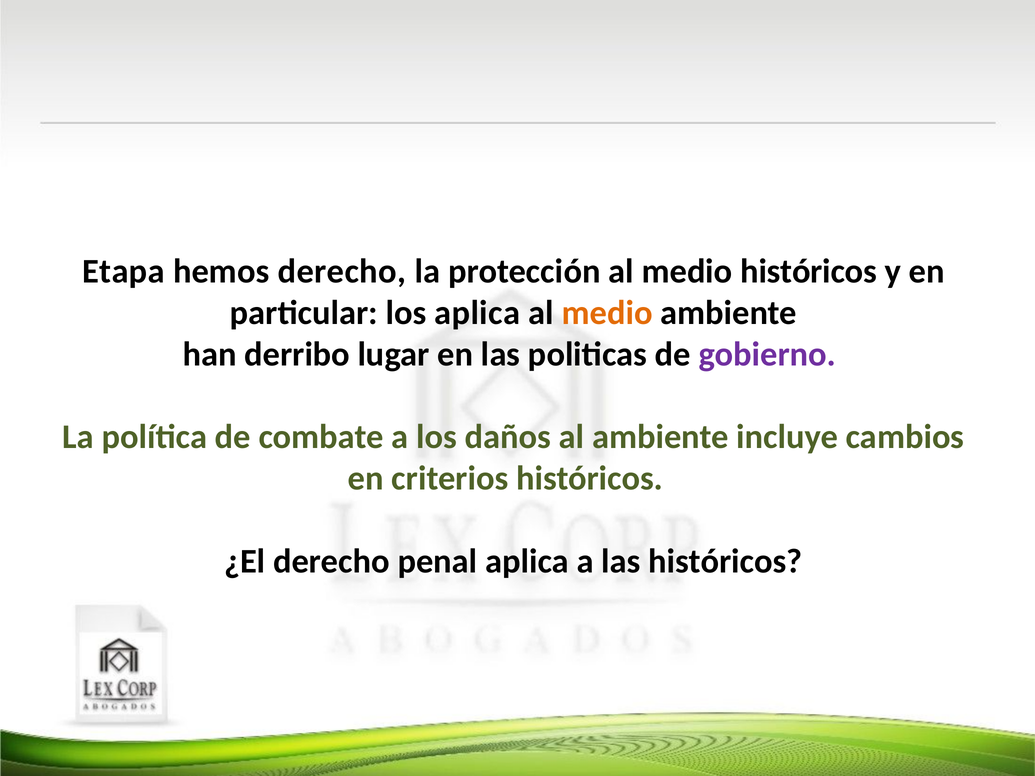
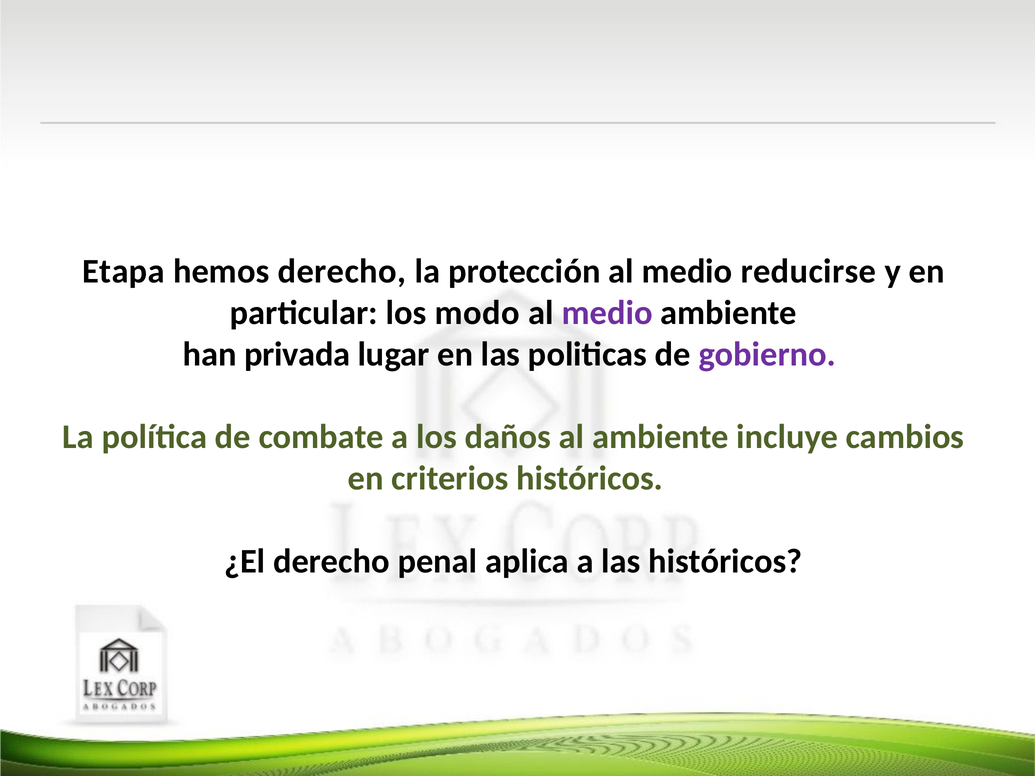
medio históricos: históricos -> reducirse (808, 272)
los aplica: aplica -> modo (477, 313)
medio colour: orange -> purple (607, 313)
derribo: derribo -> privada (297, 354)
